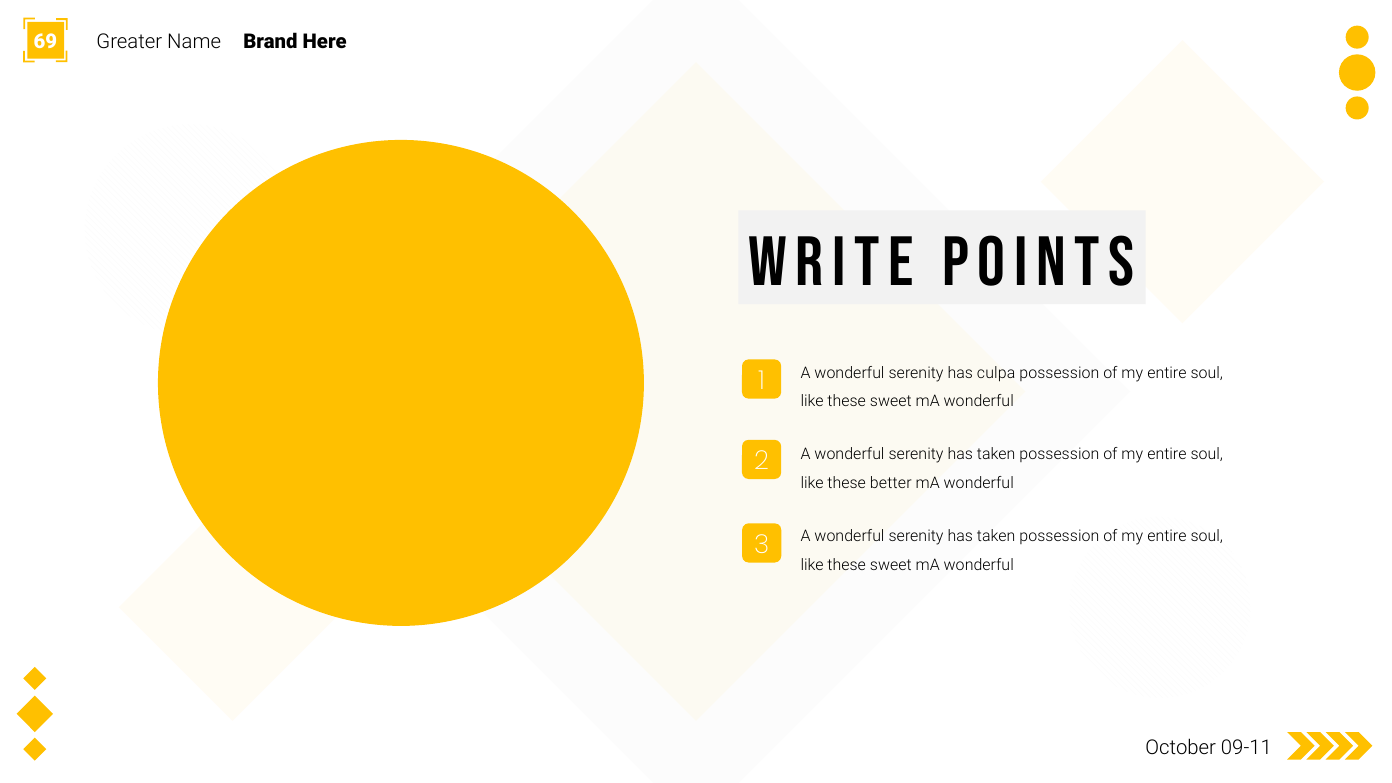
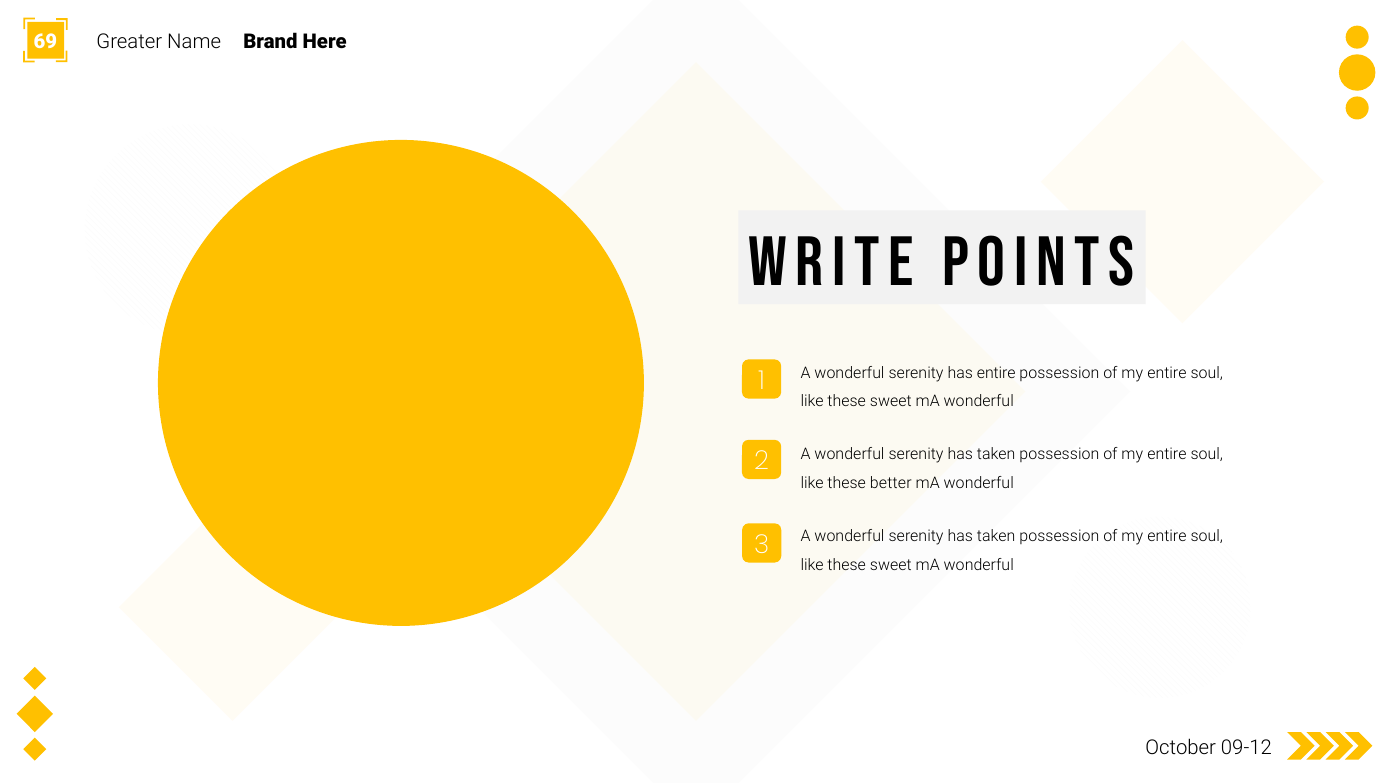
has culpa: culpa -> entire (996, 373)
09-11: 09-11 -> 09-12 (1246, 747)
